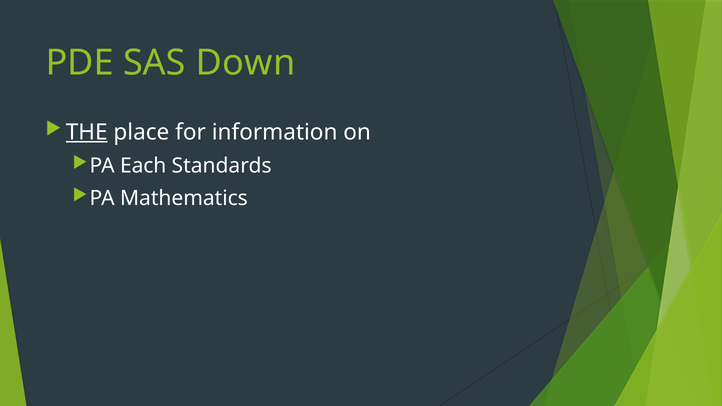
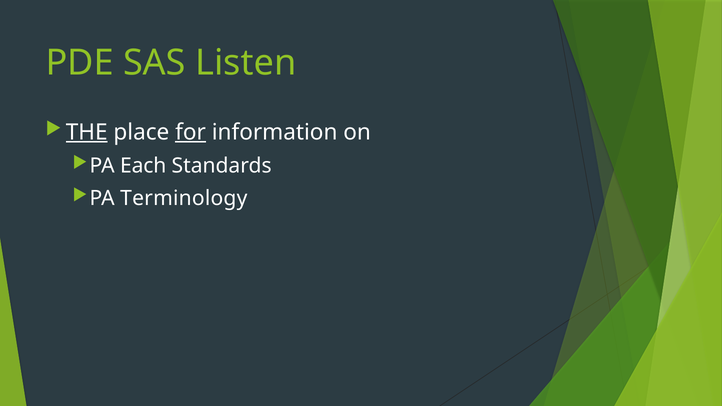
Down: Down -> Listen (246, 63)
for underline: none -> present (191, 132)
Mathematics: Mathematics -> Terminology (184, 198)
